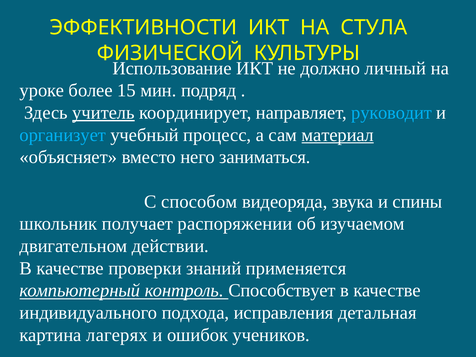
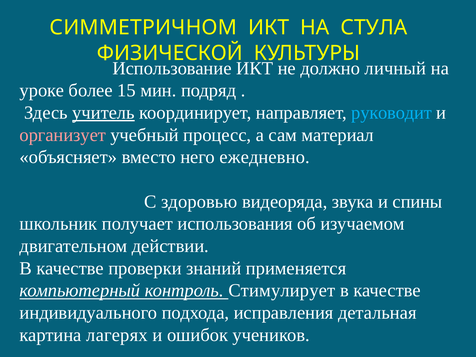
ЭФФЕКТИВНОСТИ: ЭФФЕКТИВНОСТИ -> СИММЕТРИЧНОМ (143, 28)
организует colour: light blue -> pink (63, 135)
материал underline: present -> none (338, 135)
заниматься: заниматься -> ежедневно (265, 157)
способом: способом -> здоровью (199, 202)
распоряжении: распоряжении -> использования (235, 224)
Способствует: Способствует -> Стимулирует (282, 291)
